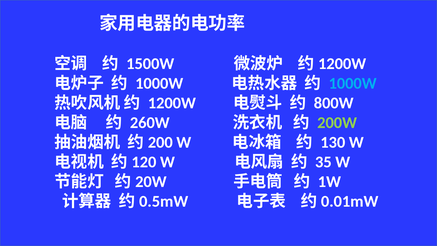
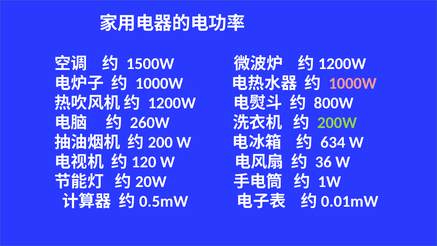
1000W colour: light blue -> pink (353, 83)
130: 130 -> 634 (333, 142)
35: 35 -> 36 (323, 162)
